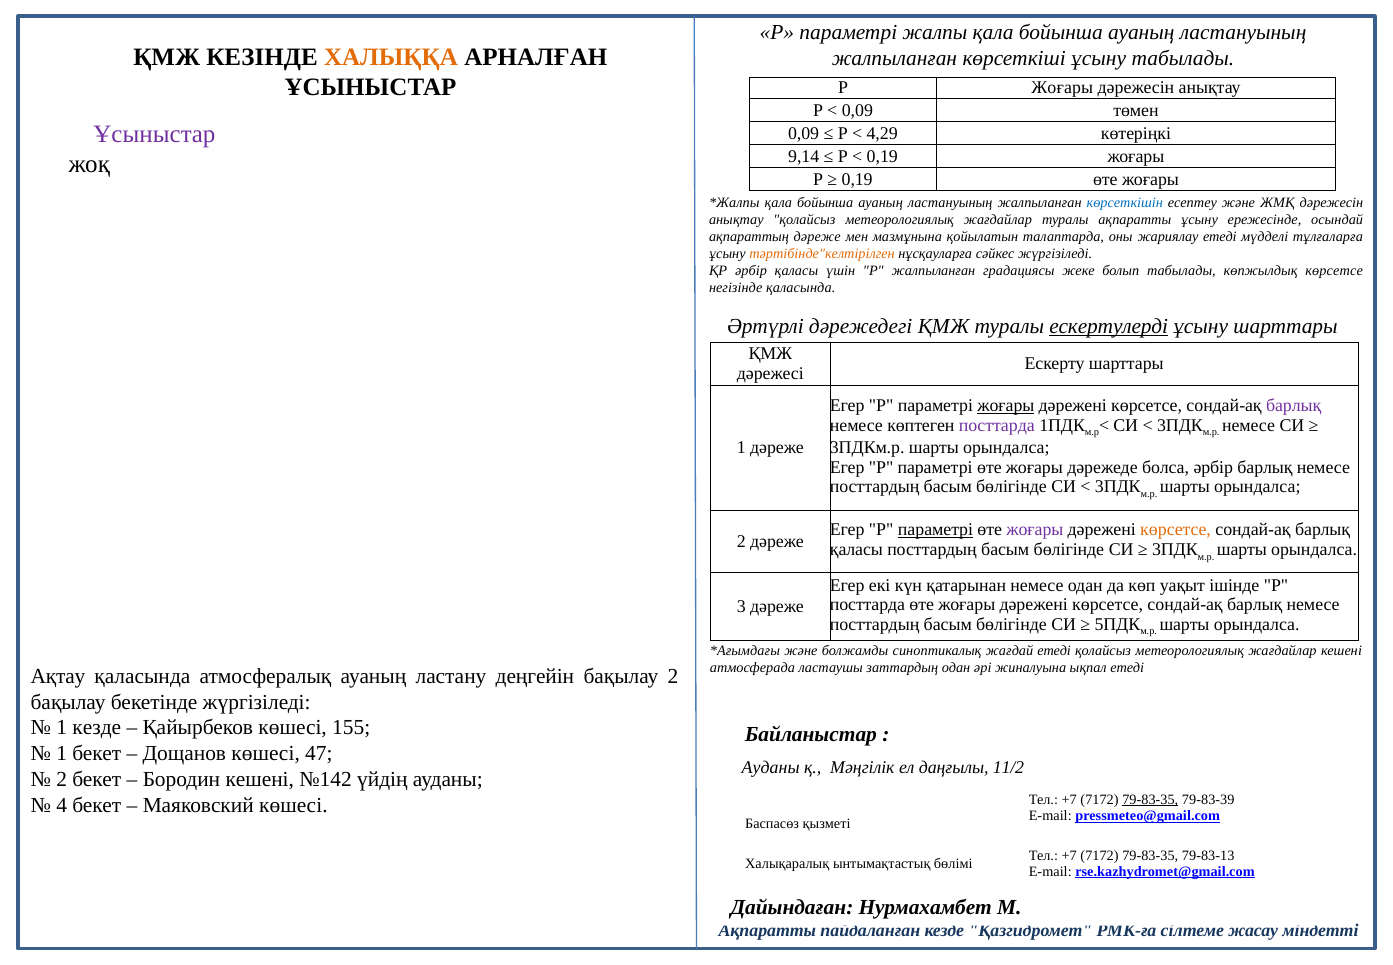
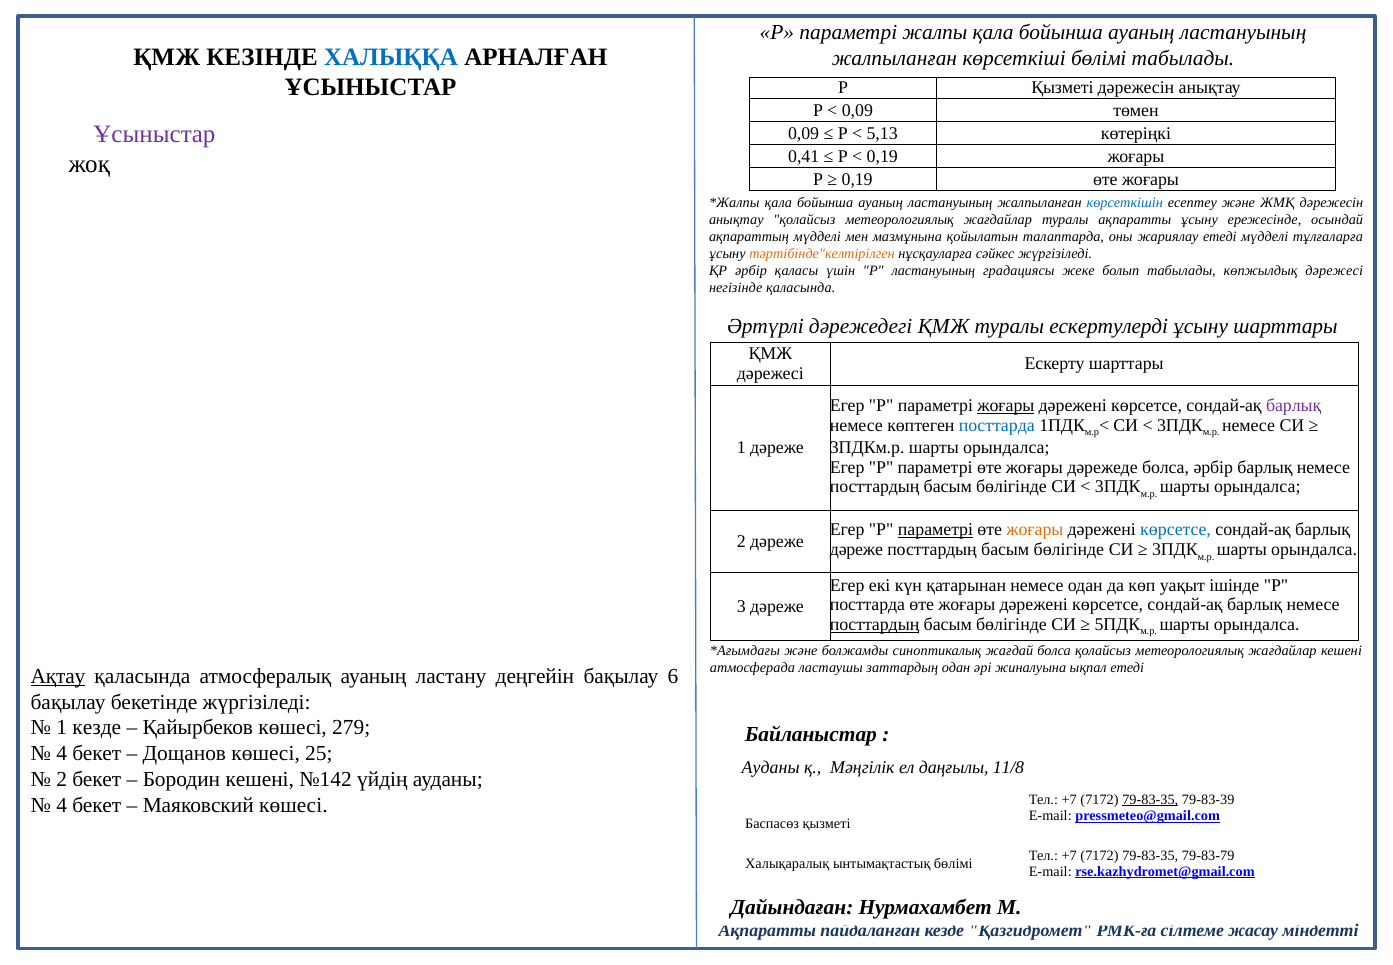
ХАЛЫҚҚА colour: orange -> blue (391, 58)
көрсеткіші ұсыну: ұсыну -> бөлімі (1099, 58)
Р Жоғары: Жоғары -> Қызметі (1062, 88)
4,29: 4,29 -> 5,13 (882, 134)
9,14: 9,14 -> 0,41 (804, 157)
ақпараттың дәреже: дәреже -> мүдделі (817, 237)
Р жалпыланған: жалпыланған -> ластануының (933, 271)
көпжылдық көрсетсе: көрсетсе -> дәрежесі (1334, 271)
ескертулерді underline: present -> none (1109, 326)
посттарда colour: purple -> blue (997, 425)
жоғары colour: purple -> orange (1035, 530)
көрсетсе colour: orange -> blue (1176, 530)
қаласы: қаласы -> дәреже (856, 549)
посттардың underline: none -> present (875, 624)
жағдай етеді: етеді -> болса (1054, 650)
Ақтау underline: none -> present (58, 676)
бақылау 2: 2 -> 6 (673, 676)
155: 155 -> 279 (351, 727)
1: 1 -> 4 (62, 753)
47: 47 -> 25 (319, 753)
11/2: 11/2 -> 11/8 (1008, 767)
79-83-13: 79-83-13 -> 79-83-79 (1208, 855)
